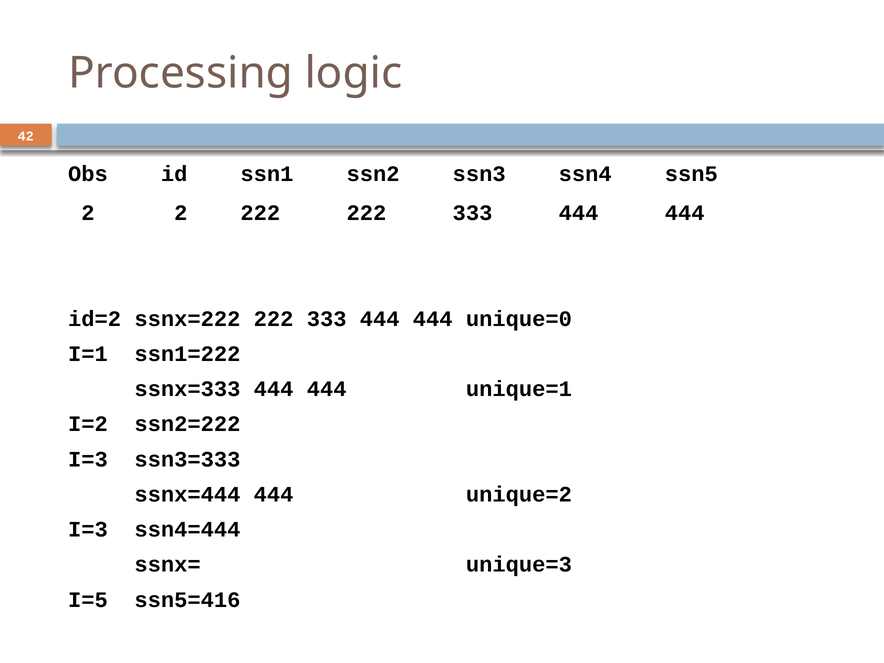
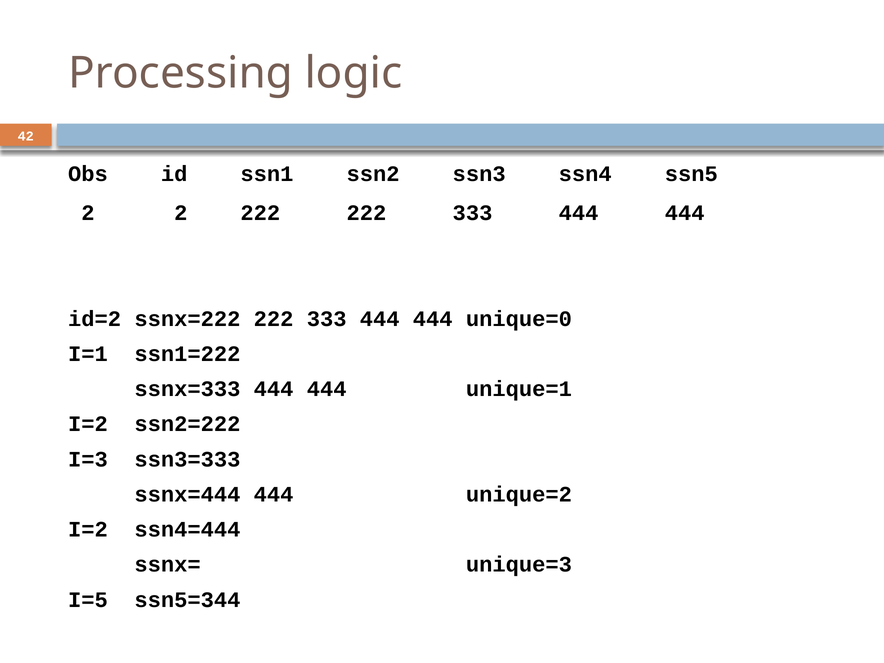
I=3: I=3 -> I=2 (88, 530)
ssn5=416: ssn5=416 -> ssn5=344 (187, 600)
